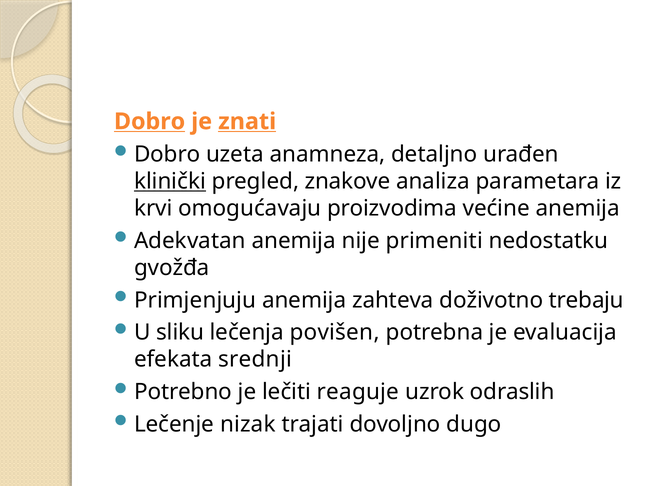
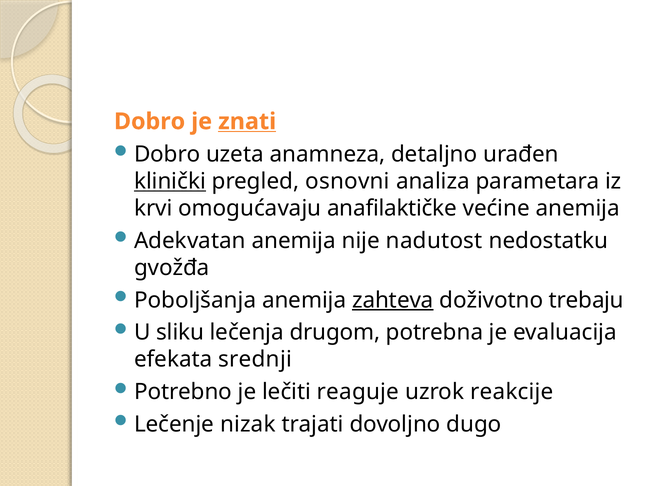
Dobro underline: present -> none (150, 121)
znakove: znakove -> osnovni (347, 181)
proizvodima: proizvodima -> anafilaktičke (392, 208)
primeniti: primeniti -> nadutost (434, 241)
Primjenjuju: Primjenjuju -> Poboljšanja (195, 300)
zahteva underline: none -> present (393, 300)
povišen: povišen -> drugom (335, 333)
odraslih: odraslih -> reakcije (512, 392)
